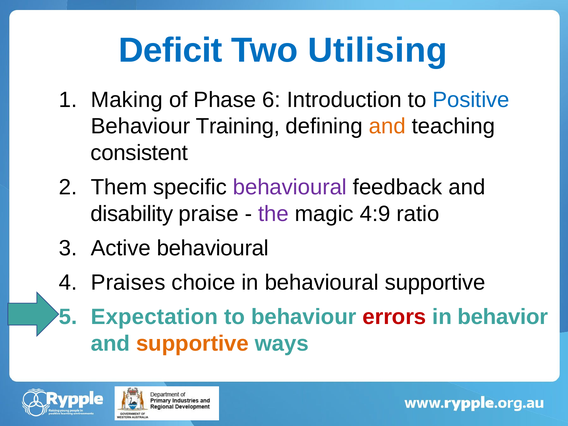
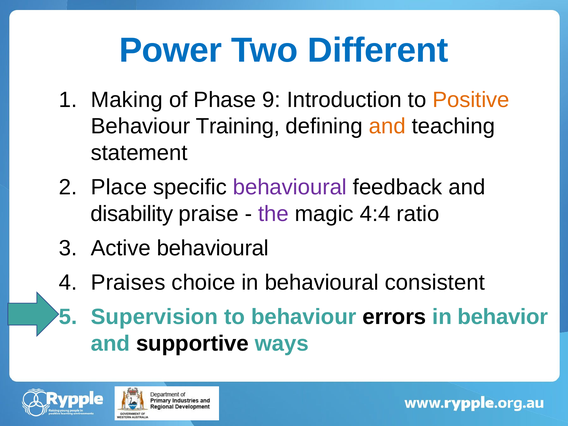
Deficit: Deficit -> Power (171, 50)
Utilising: Utilising -> Different (378, 50)
6: 6 -> 9 (271, 100)
Positive colour: blue -> orange (471, 100)
consistent: consistent -> statement (139, 153)
Them: Them -> Place (119, 187)
4:9: 4:9 -> 4:4 (375, 214)
behavioural supportive: supportive -> consistent (435, 283)
Expectation: Expectation -> Supervision (154, 317)
errors colour: red -> black (394, 317)
supportive colour: orange -> black (192, 343)
